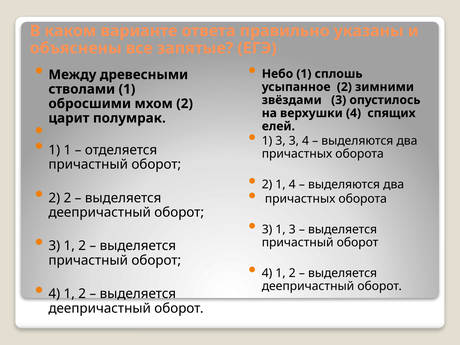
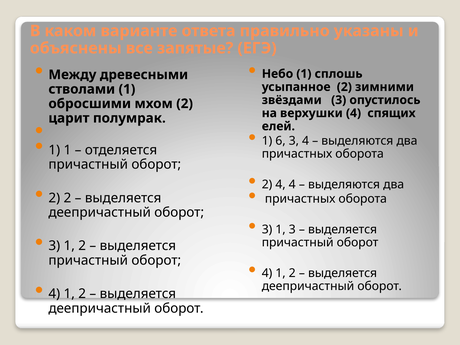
3: 3 -> 6 (281, 141)
2 1: 1 -> 4 (281, 184)
